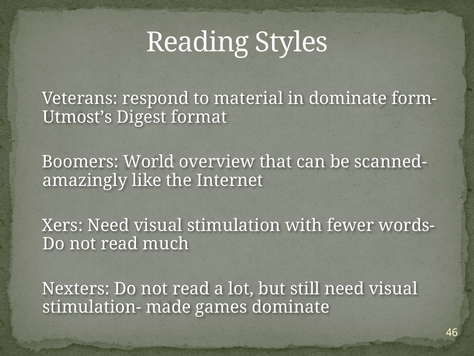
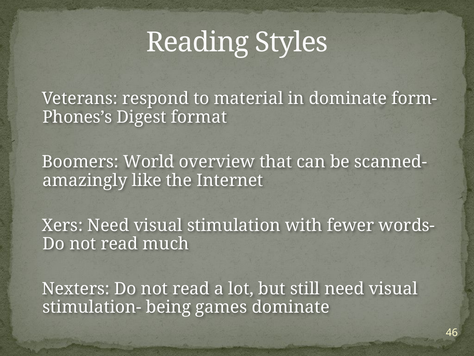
Utmost’s: Utmost’s -> Phones’s (77, 117)
made: made -> being (168, 307)
